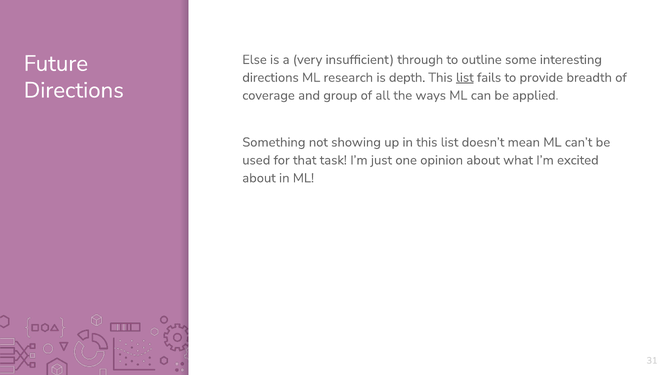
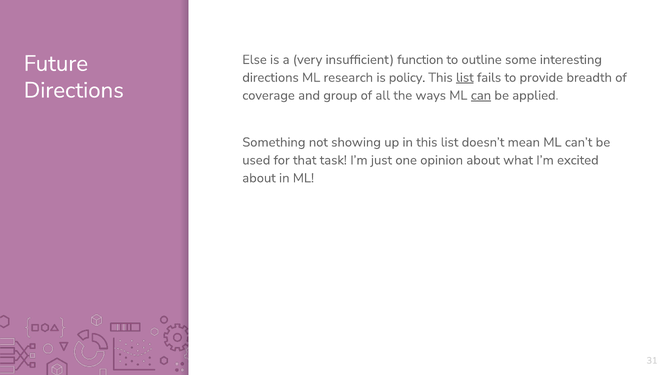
through: through -> function (420, 60)
depth: depth -> policy (407, 78)
can underline: none -> present (481, 95)
